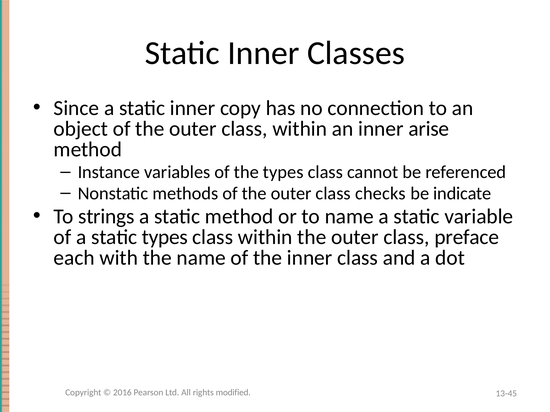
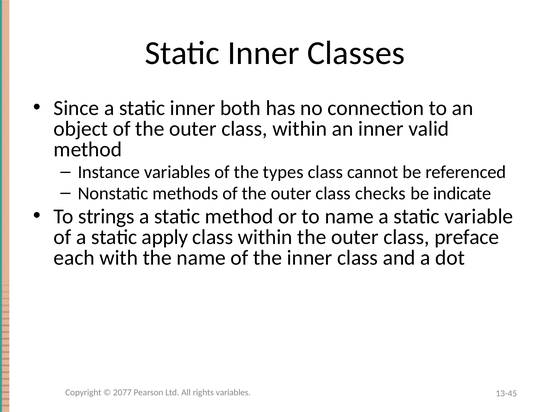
copy: copy -> both (240, 108)
arise: arise -> valid (429, 129)
static types: types -> apply (165, 237)
2016: 2016 -> 2077 (122, 393)
rights modified: modified -> variables (233, 393)
